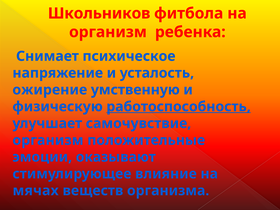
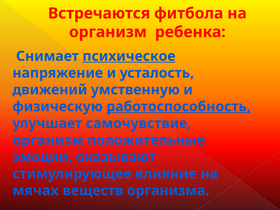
Школьников: Школьников -> Встречаются (99, 13)
психическое underline: none -> present (129, 56)
ожирение: ожирение -> движений (50, 90)
